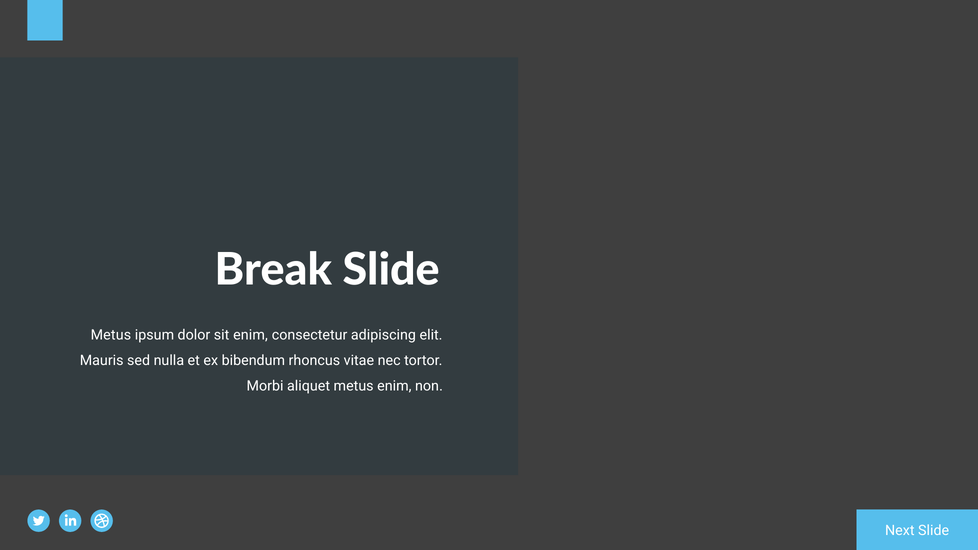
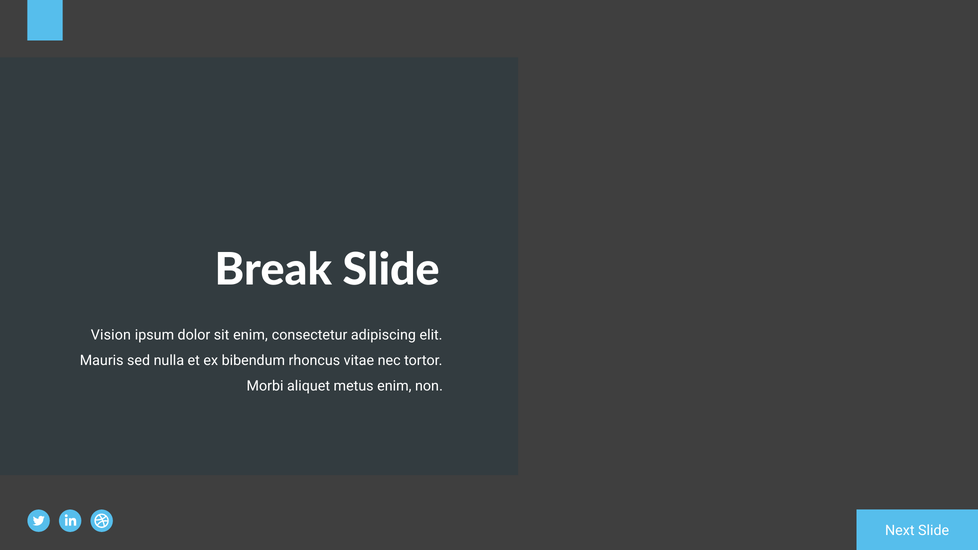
Metus: Metus -> Vision (111, 335)
